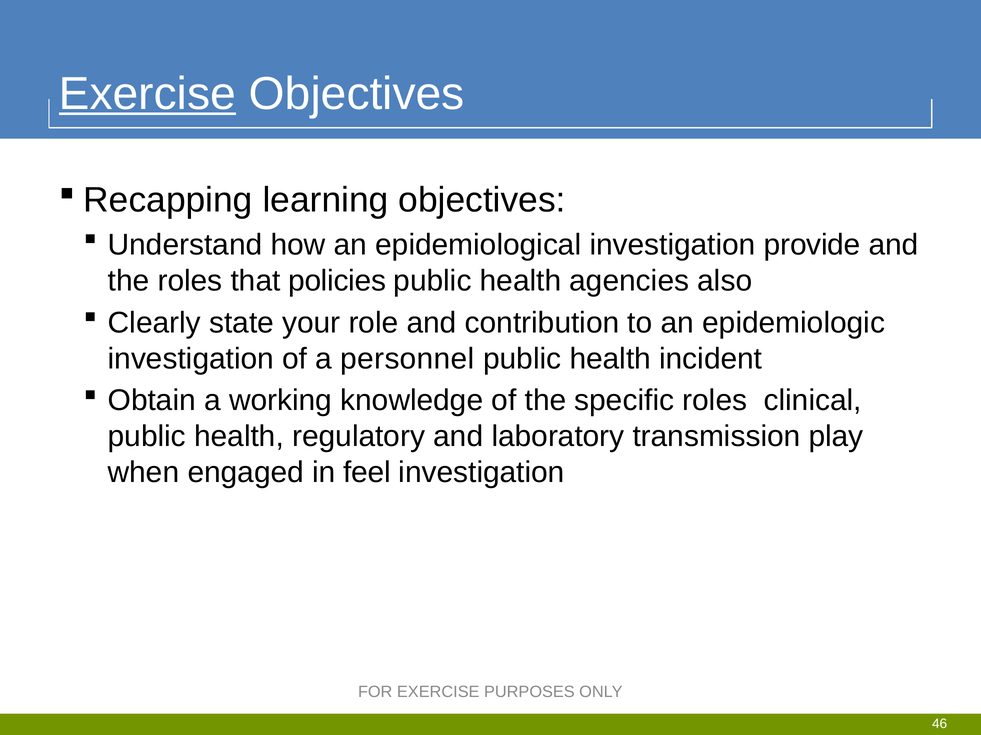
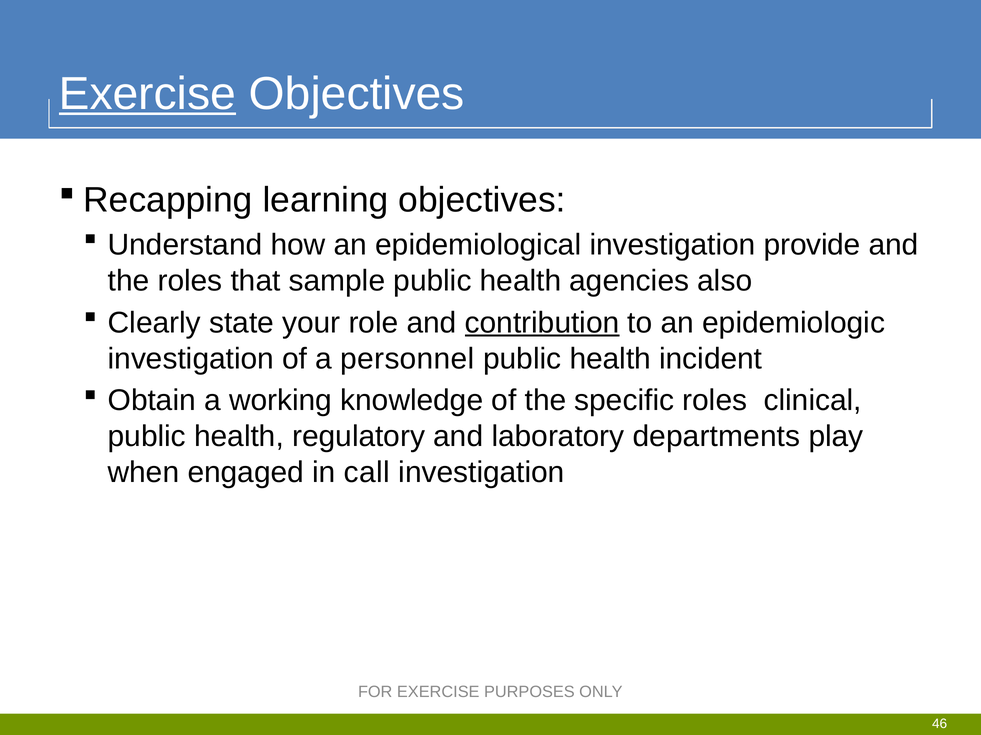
policies: policies -> sample (337, 281)
contribution underline: none -> present (542, 323)
transmission: transmission -> departments (716, 437)
feel: feel -> call (367, 473)
